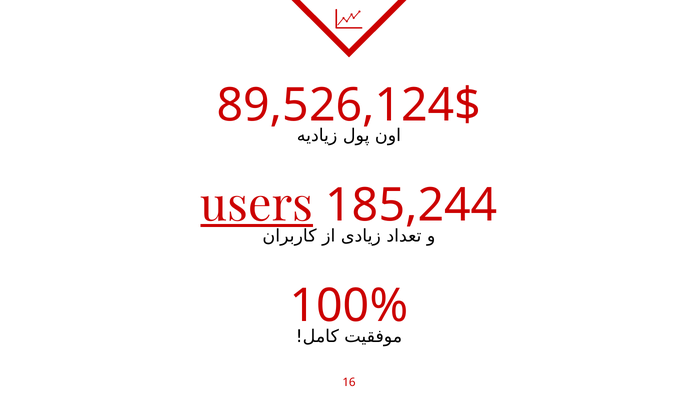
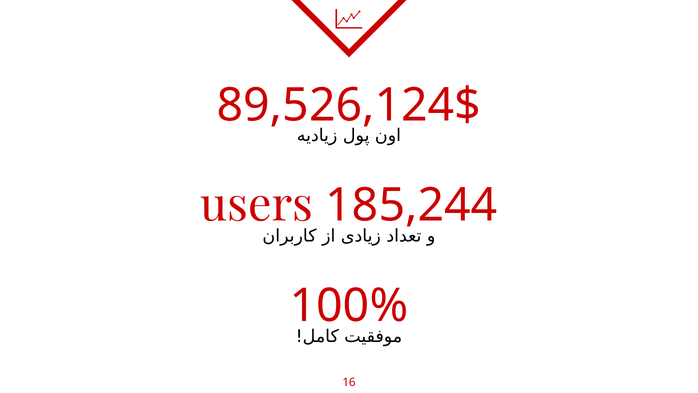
users underline: present -> none (257, 205)
